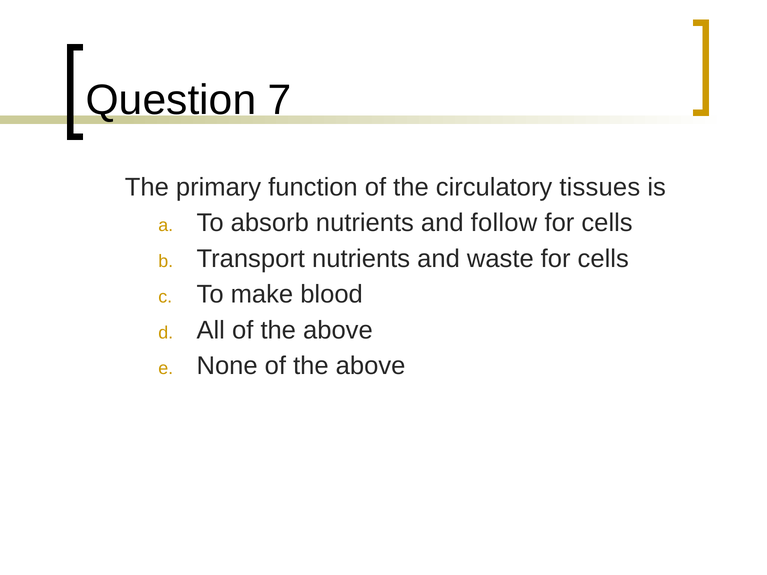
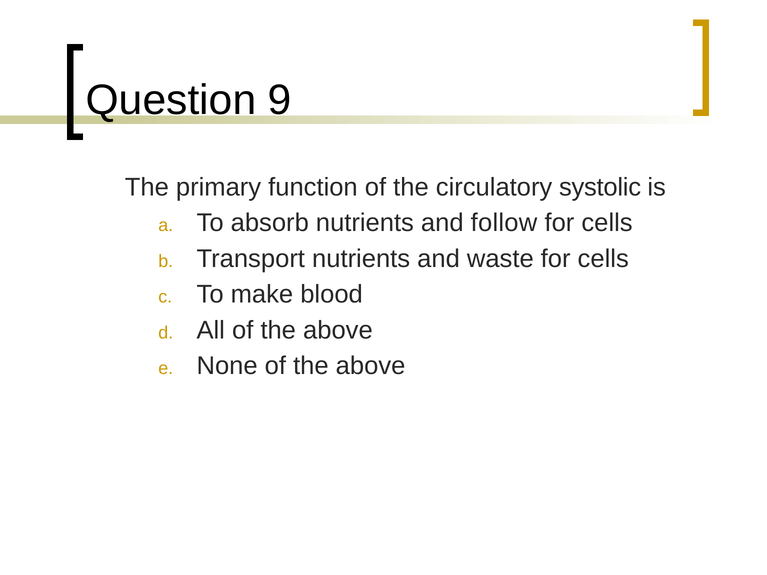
7: 7 -> 9 (280, 100)
tissues: tissues -> systolic (600, 187)
